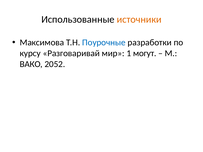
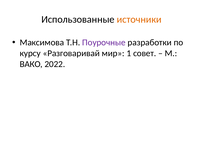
Поурочные colour: blue -> purple (104, 43)
могут: могут -> совет (145, 53)
2052: 2052 -> 2022 (55, 64)
